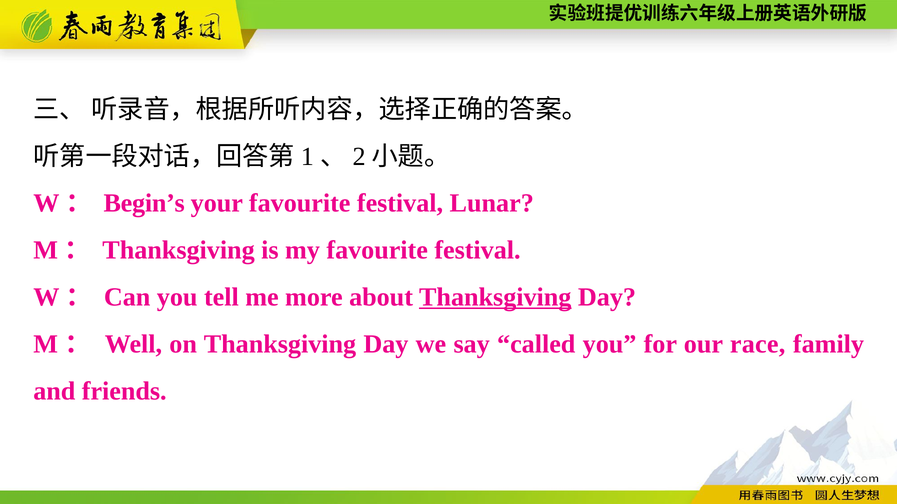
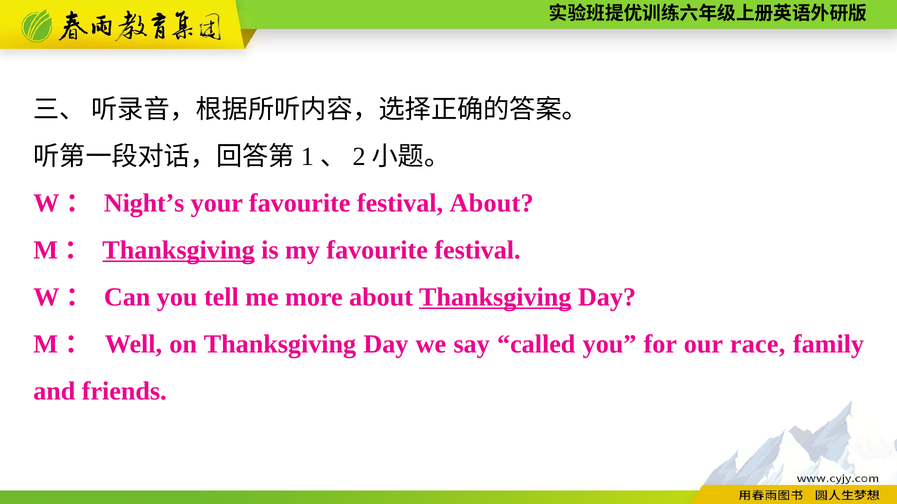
Begin’s: Begin’s -> Night’s (144, 203)
festival Lunar: Lunar -> About (492, 203)
Thanksgiving underline: none -> present (179, 250)
